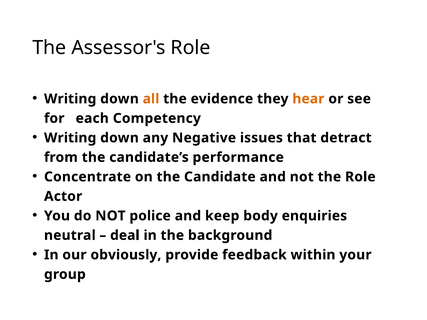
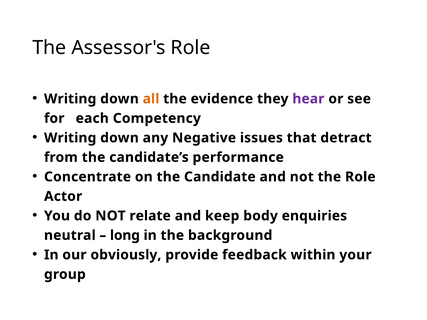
hear colour: orange -> purple (308, 99)
police: police -> relate (150, 216)
deal: deal -> long (125, 235)
